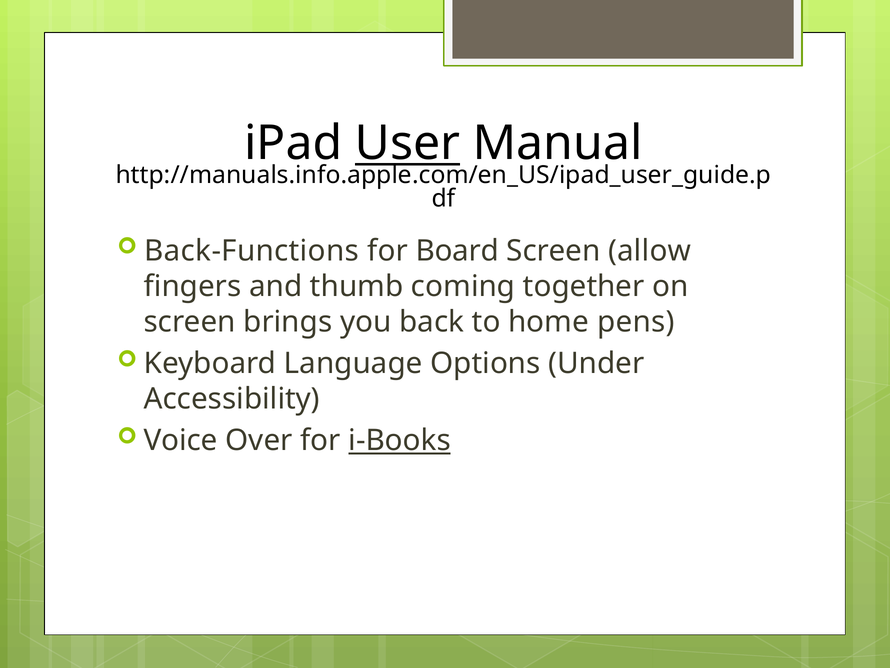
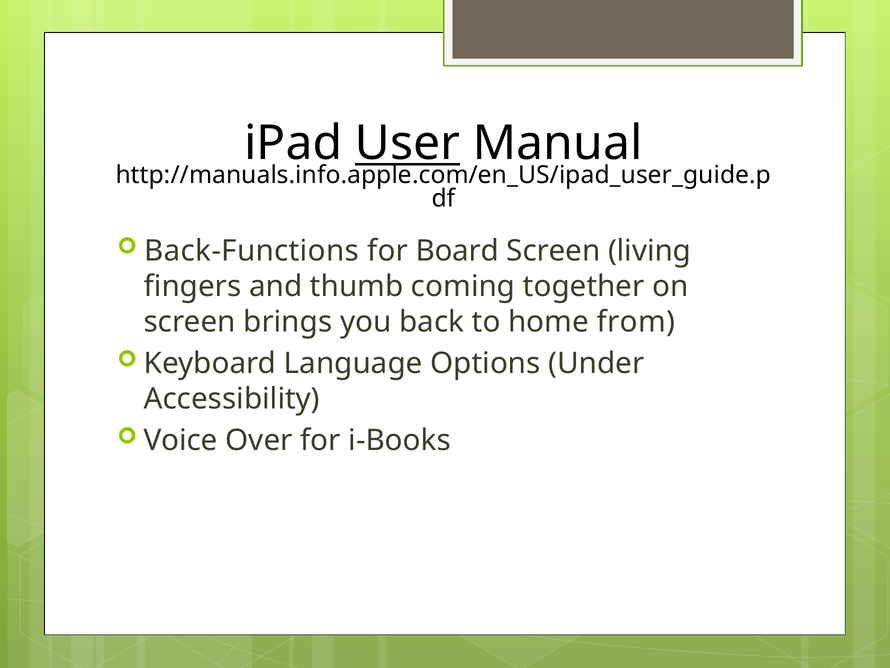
allow: allow -> living (650, 251)
pens: pens -> from (636, 322)
i-Books underline: present -> none (400, 440)
